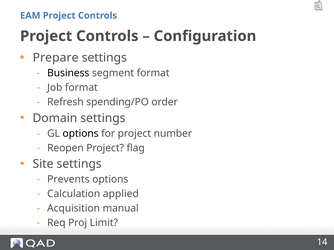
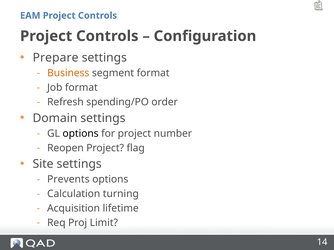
Business colour: black -> orange (68, 73)
applied: applied -> turning (121, 194)
manual: manual -> lifetime (121, 209)
